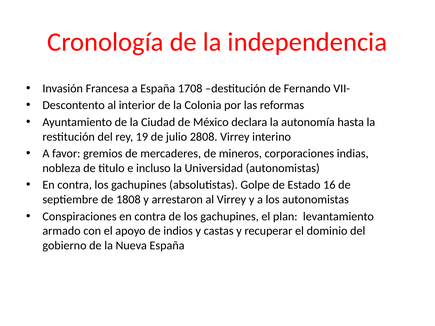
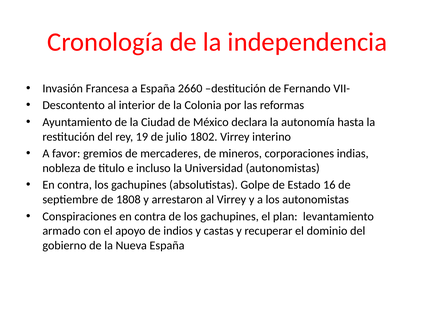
1708: 1708 -> 2660 (190, 88)
2808: 2808 -> 1802 (204, 137)
